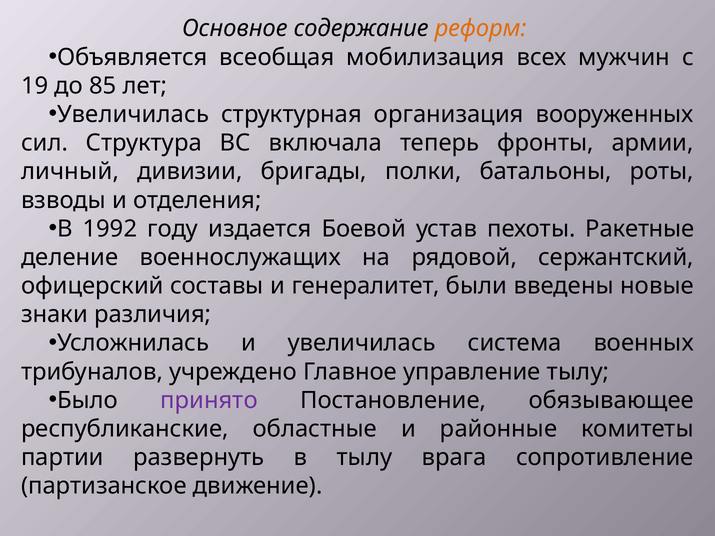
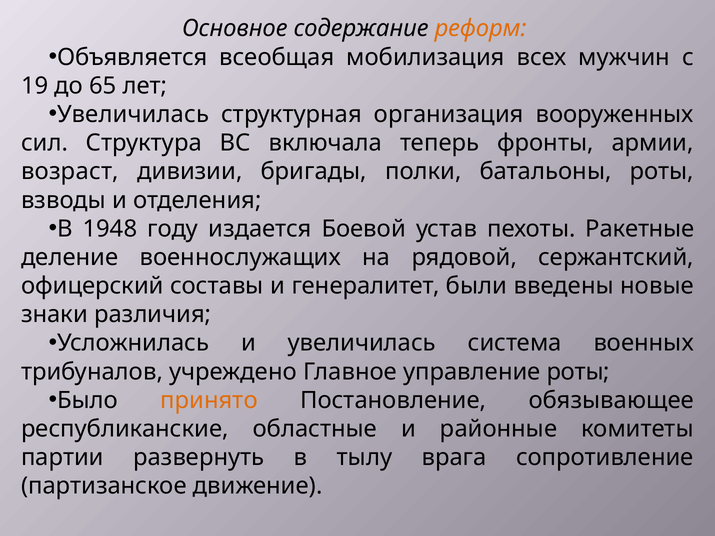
85: 85 -> 65 (103, 86)
личный: личный -> возраст (70, 172)
1992: 1992 -> 1948 (110, 229)
управление тылу: тылу -> роты (578, 372)
принято colour: purple -> orange (209, 400)
